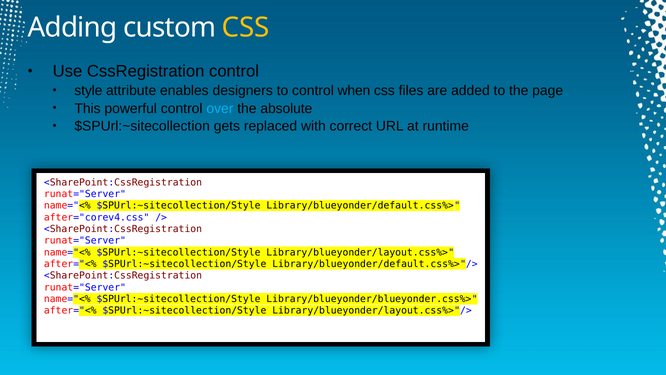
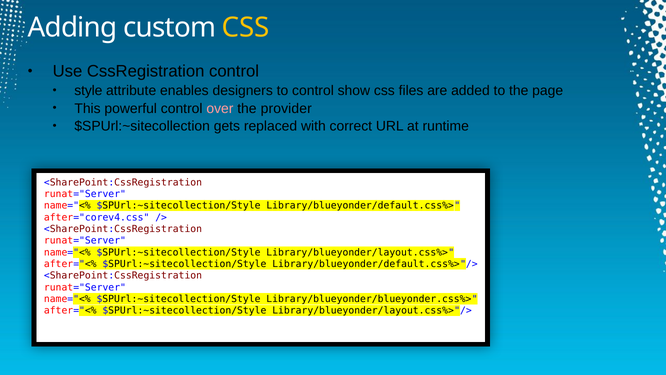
when: when -> show (354, 91)
over colour: light blue -> pink (220, 108)
absolute: absolute -> provider (286, 108)
